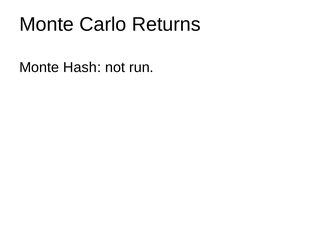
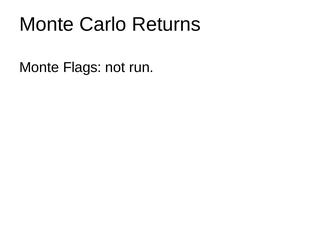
Hash: Hash -> Flags (82, 68)
